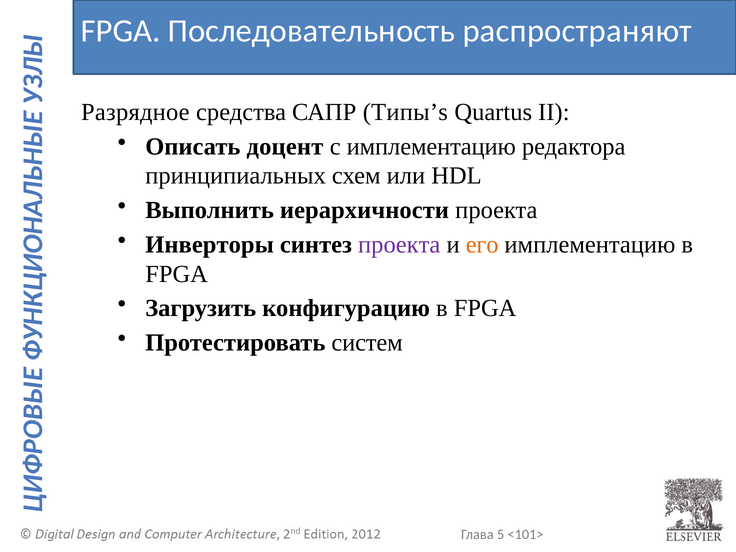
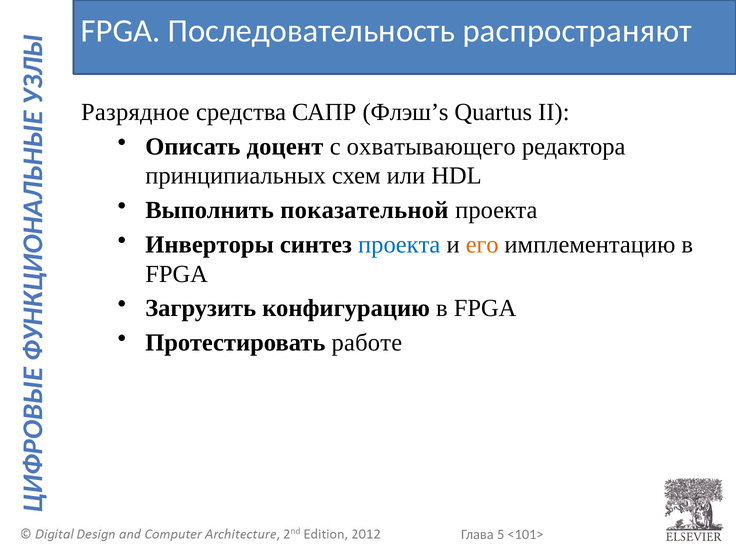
Типы’s: Типы’s -> Флэш’s (406, 112)
с имплементацию: имплементацию -> охватывающего (431, 146)
иерархичности: иерархичности -> показательной (364, 210)
проекта colour: purple -> blue (399, 245)
систем: систем -> работе (367, 343)
